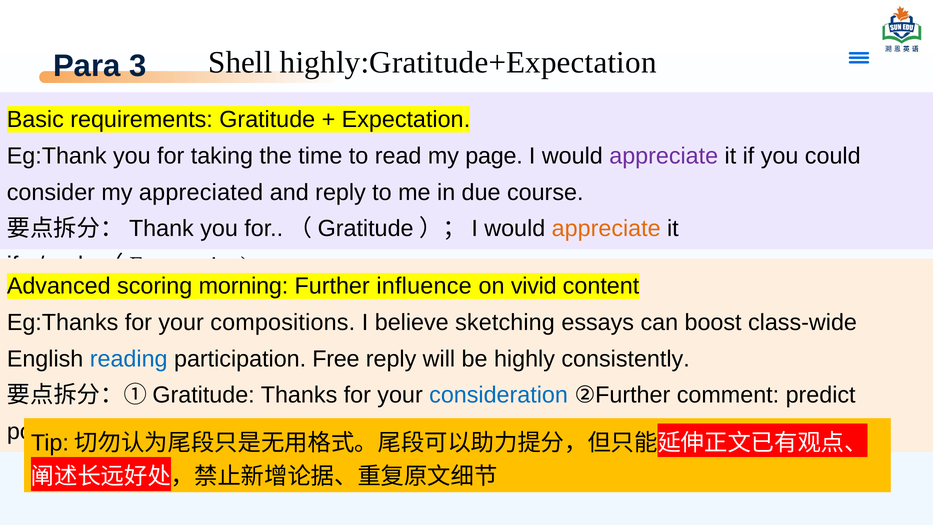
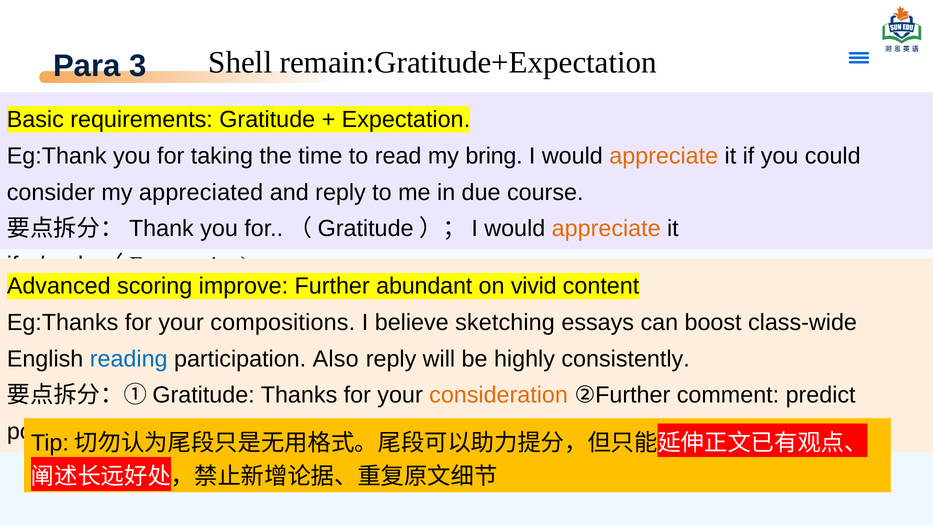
highly:Gratitude+Expectation: highly:Gratitude+Expectation -> remain:Gratitude+Expectation (468, 62)
page: page -> bring (494, 156)
appreciate colour: purple -> orange (664, 156)
morning: morning -> improve (243, 286)
Further influence: influence -> abundant (424, 286)
Free: Free -> Also (336, 359)
consideration colour: blue -> orange (499, 395)
